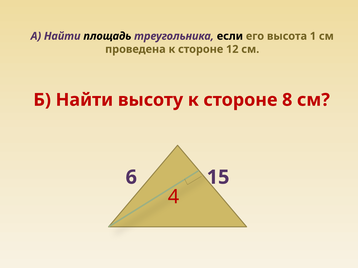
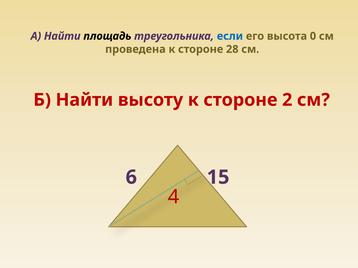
если colour: black -> blue (230, 36)
1: 1 -> 0 (313, 36)
12: 12 -> 28 (232, 49)
8: 8 -> 2 (287, 100)
